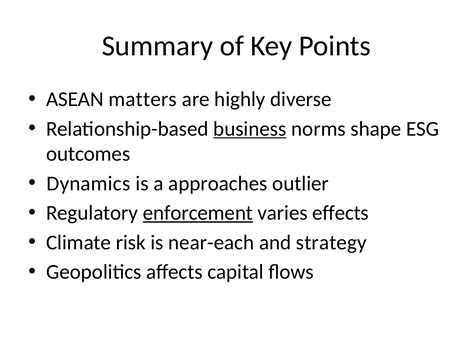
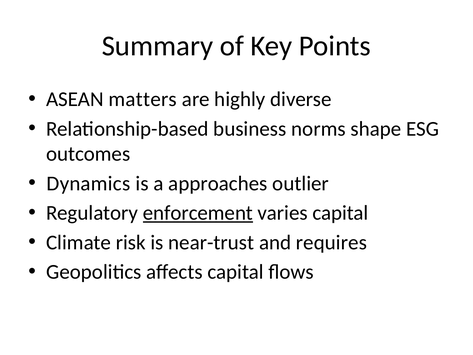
business underline: present -> none (250, 129)
varies effects: effects -> capital (340, 213)
near-each: near-each -> near-trust (211, 242)
strategy: strategy -> requires (331, 242)
